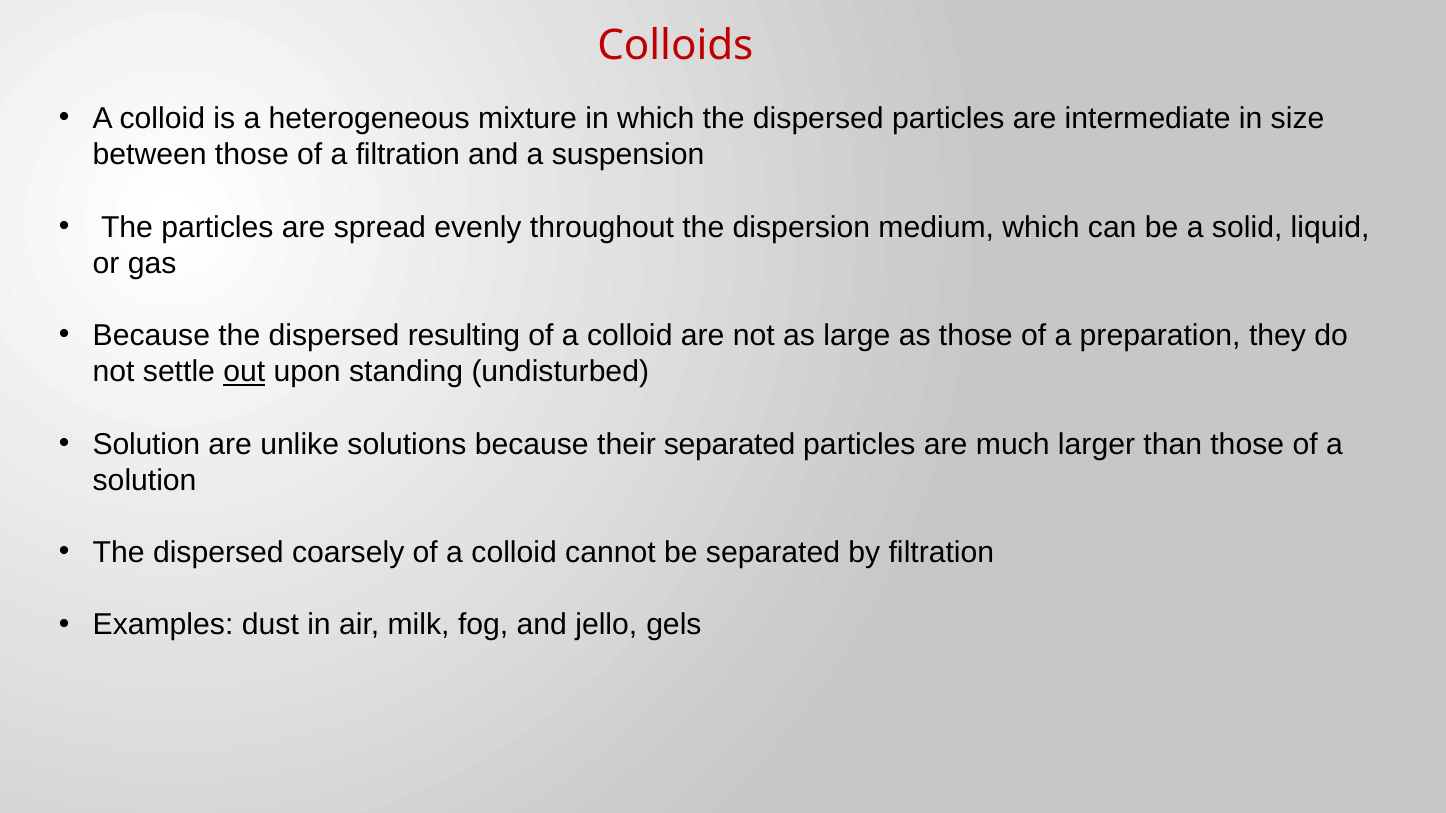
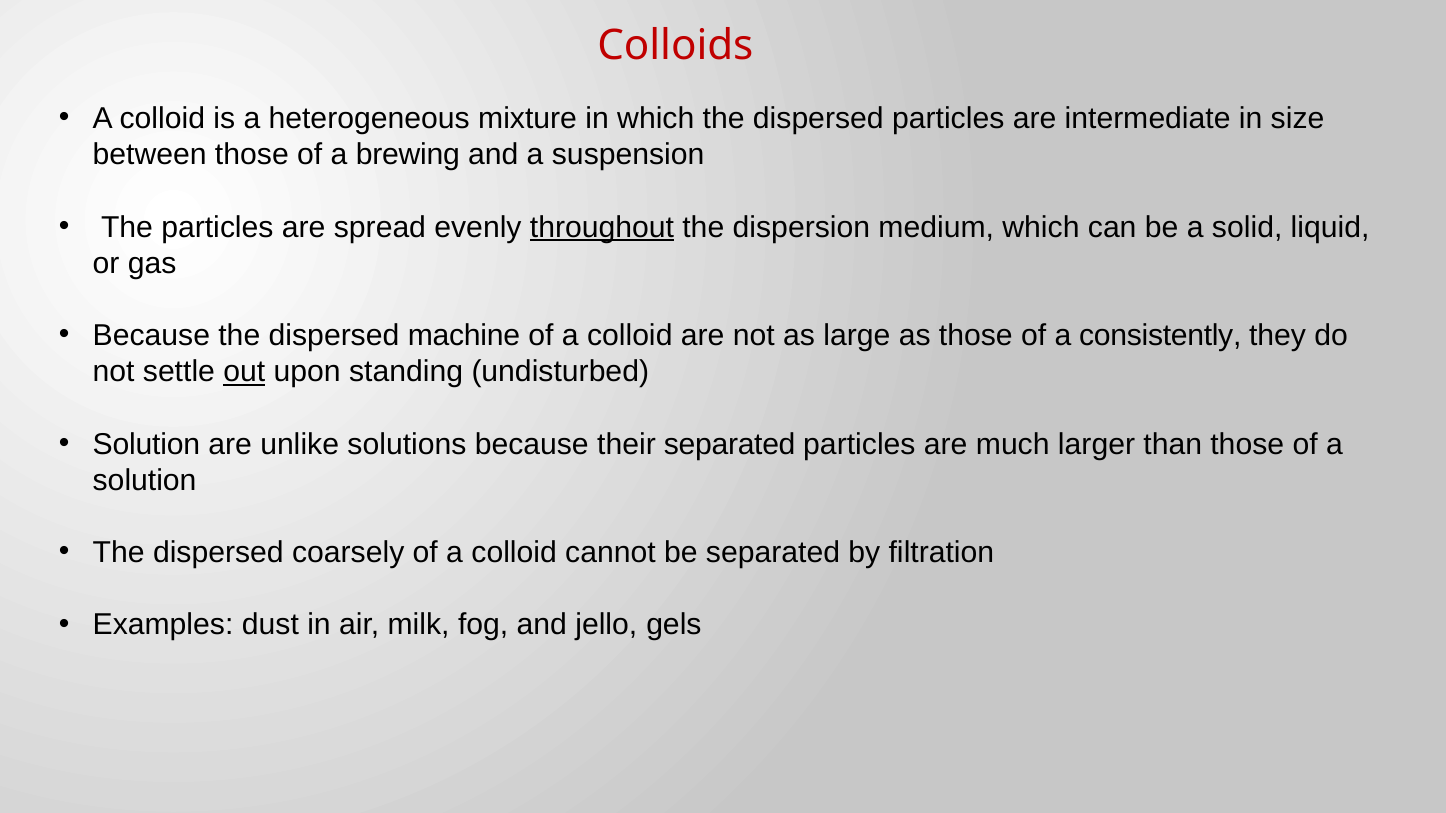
a filtration: filtration -> brewing (408, 155)
throughout underline: none -> present (602, 227)
resulting: resulting -> machine (464, 336)
preparation: preparation -> consistently (1160, 336)
